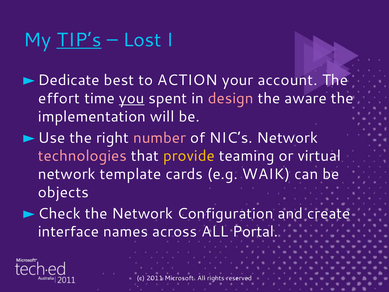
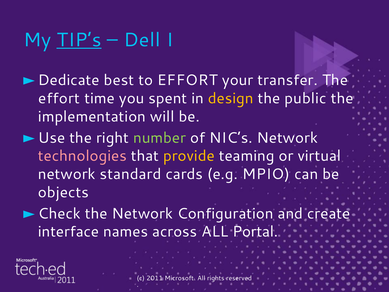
Lost: Lost -> Dell (142, 40)
to ACTION: ACTION -> EFFORT (187, 80)
account: account -> transfer (288, 80)
you underline: present -> none (132, 98)
design colour: pink -> yellow (231, 98)
aware: aware -> public (306, 98)
number colour: pink -> light green (160, 138)
template: template -> standard (131, 174)
WAIK: WAIK -> MPIO (266, 174)
